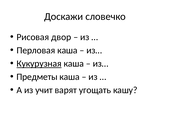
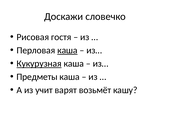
двор: двор -> гостя (61, 37)
каша underline: none -> present (67, 50)
угощать: угощать -> возьмёт (95, 90)
